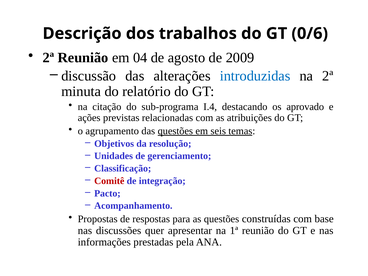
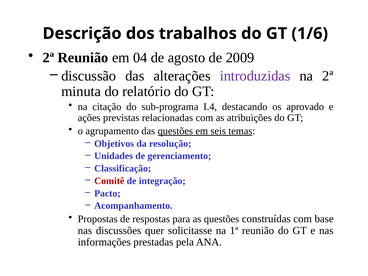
0/6: 0/6 -> 1/6 (310, 33)
introduzidas colour: blue -> purple (255, 76)
apresentar: apresentar -> solicitasse (190, 231)
